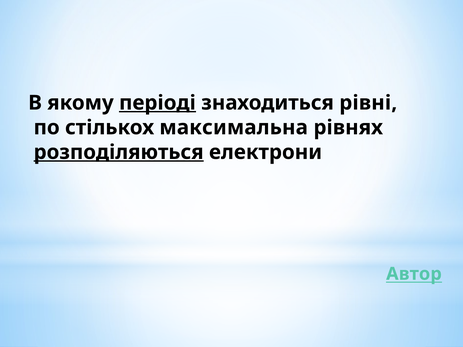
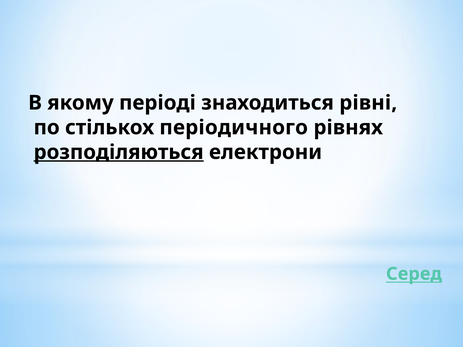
періоді underline: present -> none (157, 103)
максимальна: максимальна -> періодичного (234, 128)
Автор: Автор -> Серед (414, 274)
